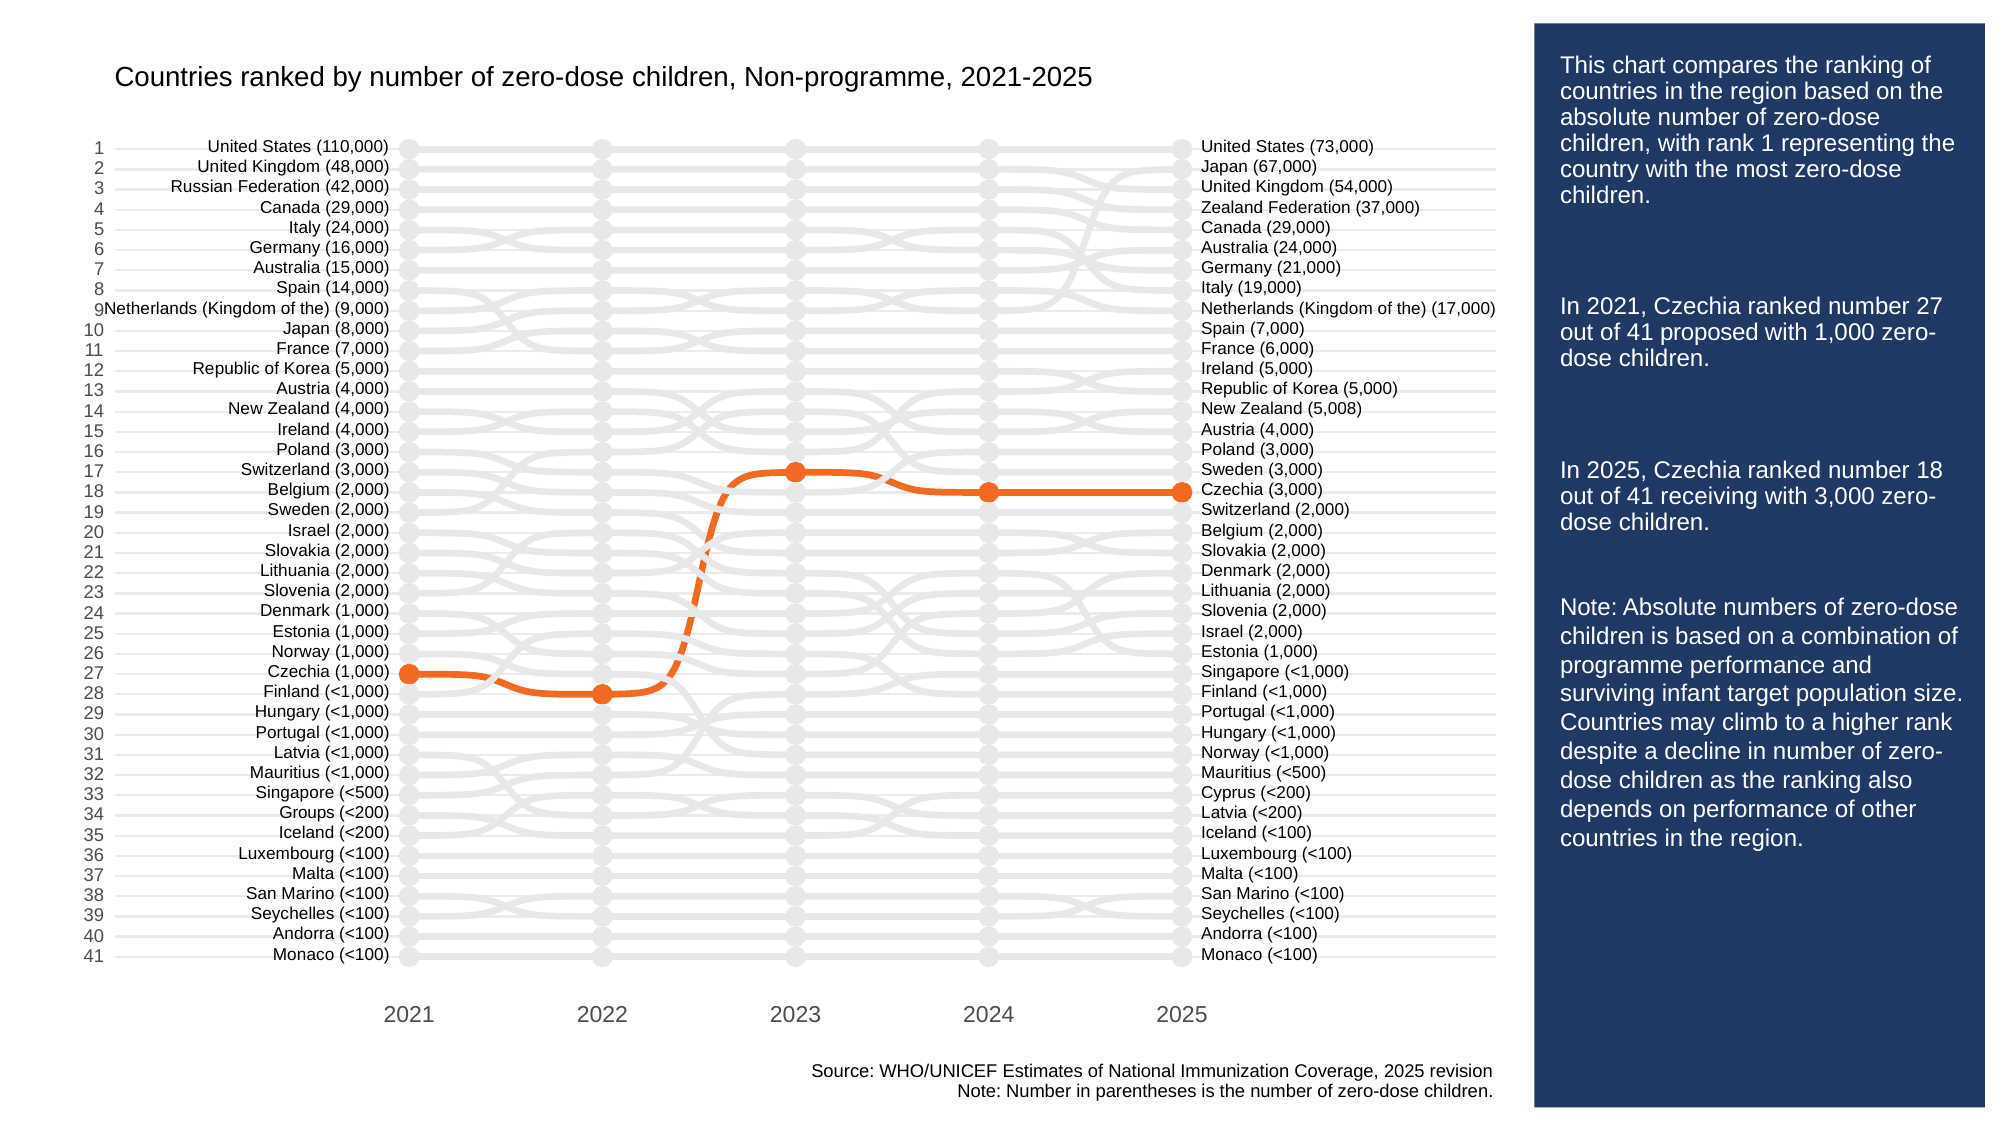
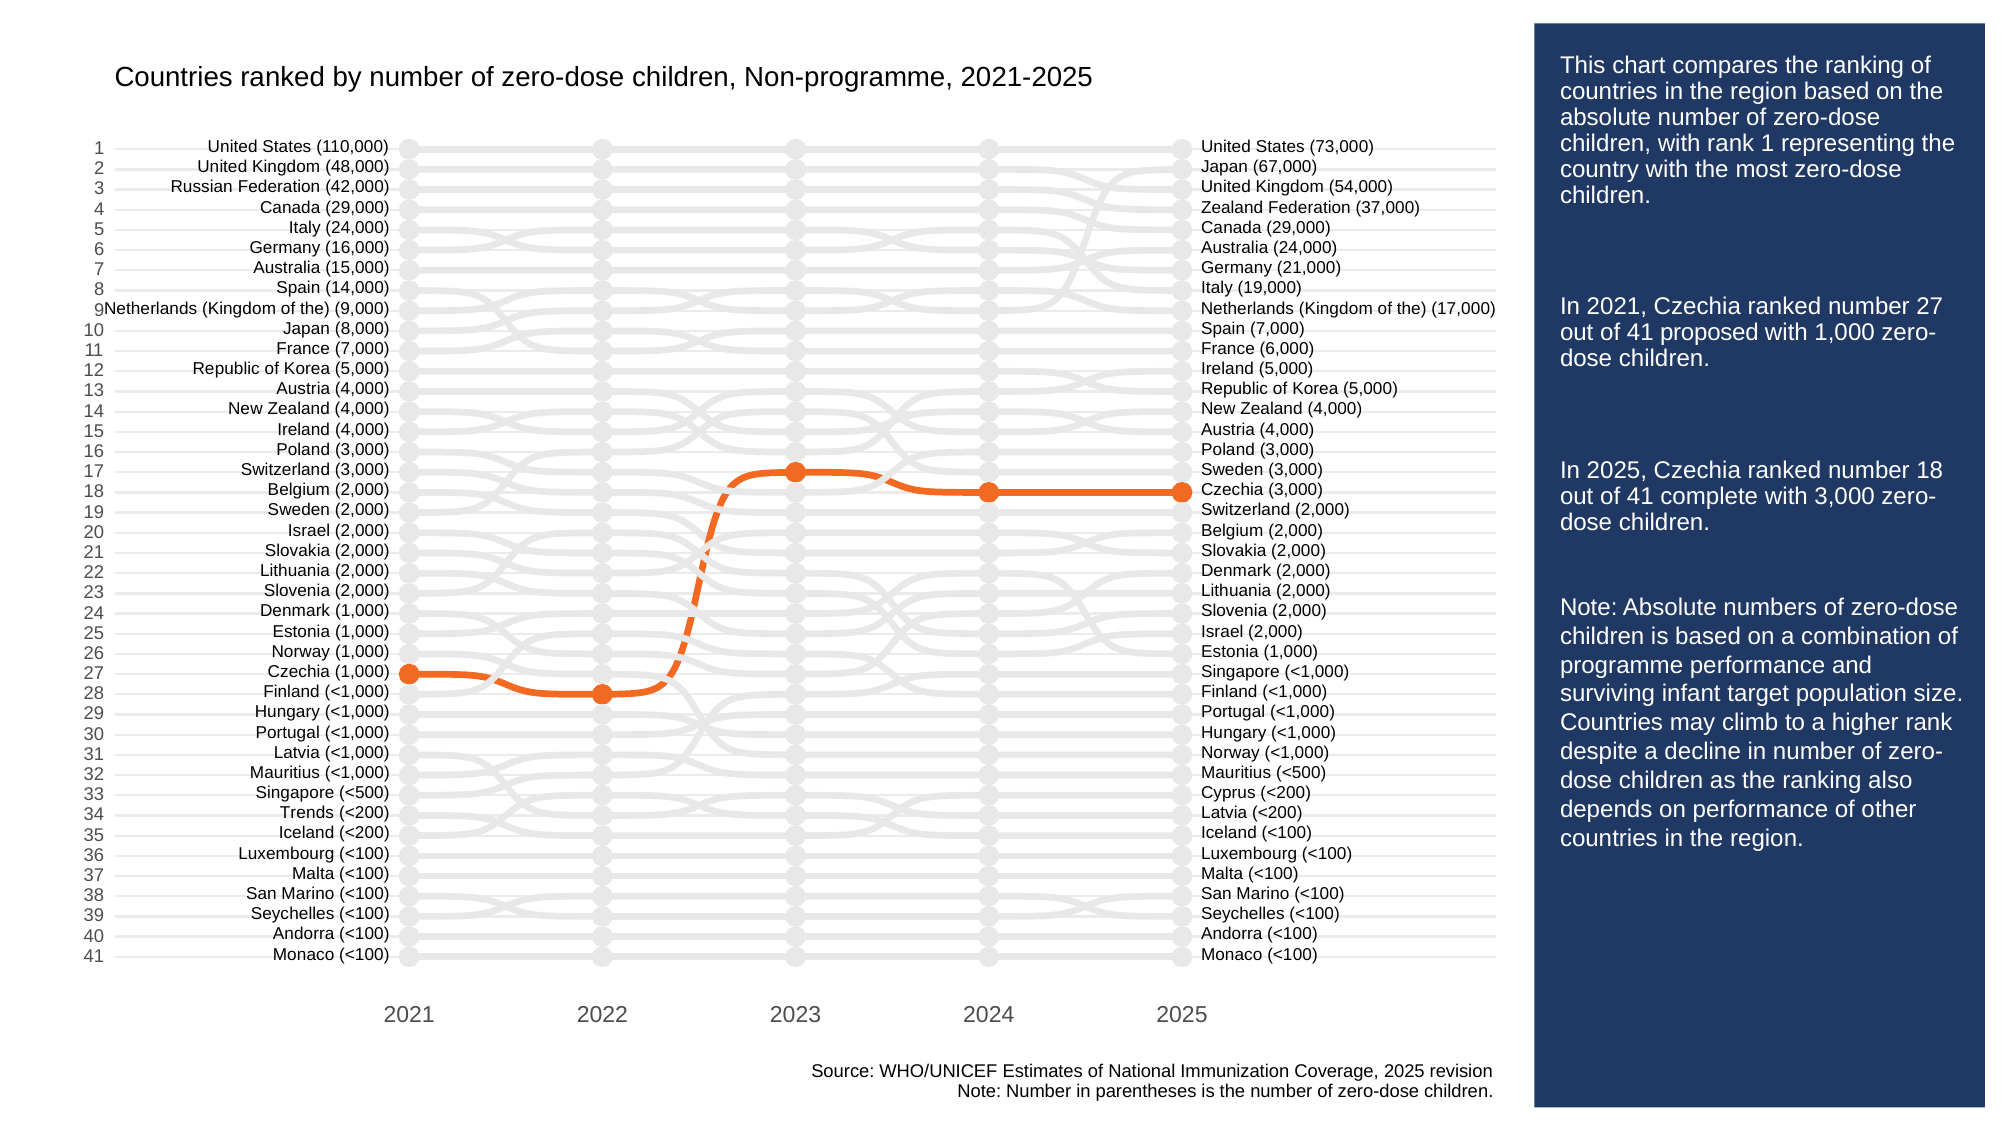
5,008: 5,008 -> 4,000 (1335, 409)
receiving: receiving -> complete (1709, 496)
Groups: Groups -> Trends (307, 813)
